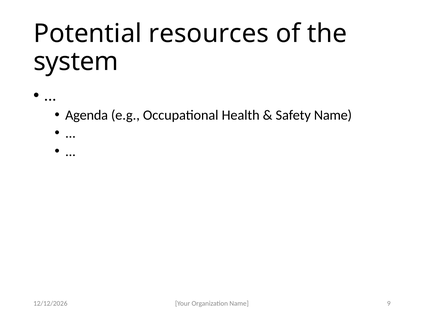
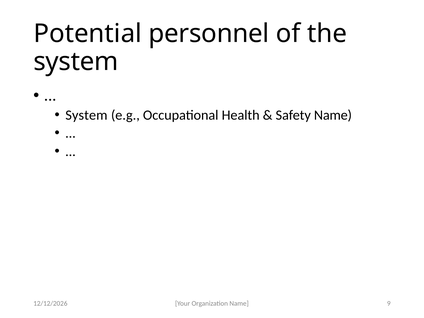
resources: resources -> personnel (209, 34)
Agenda: Agenda -> System (86, 115)
